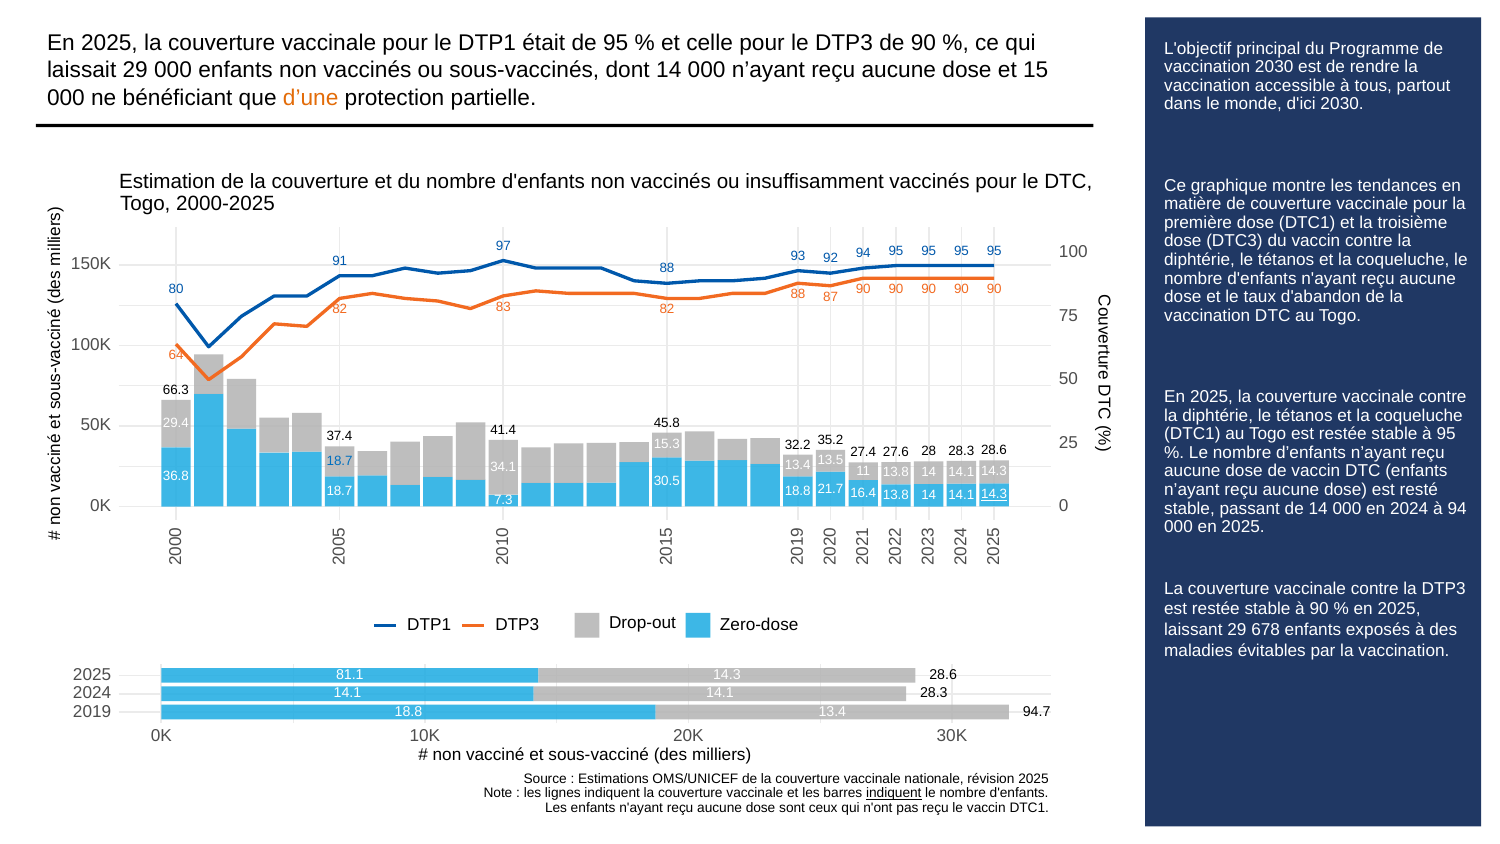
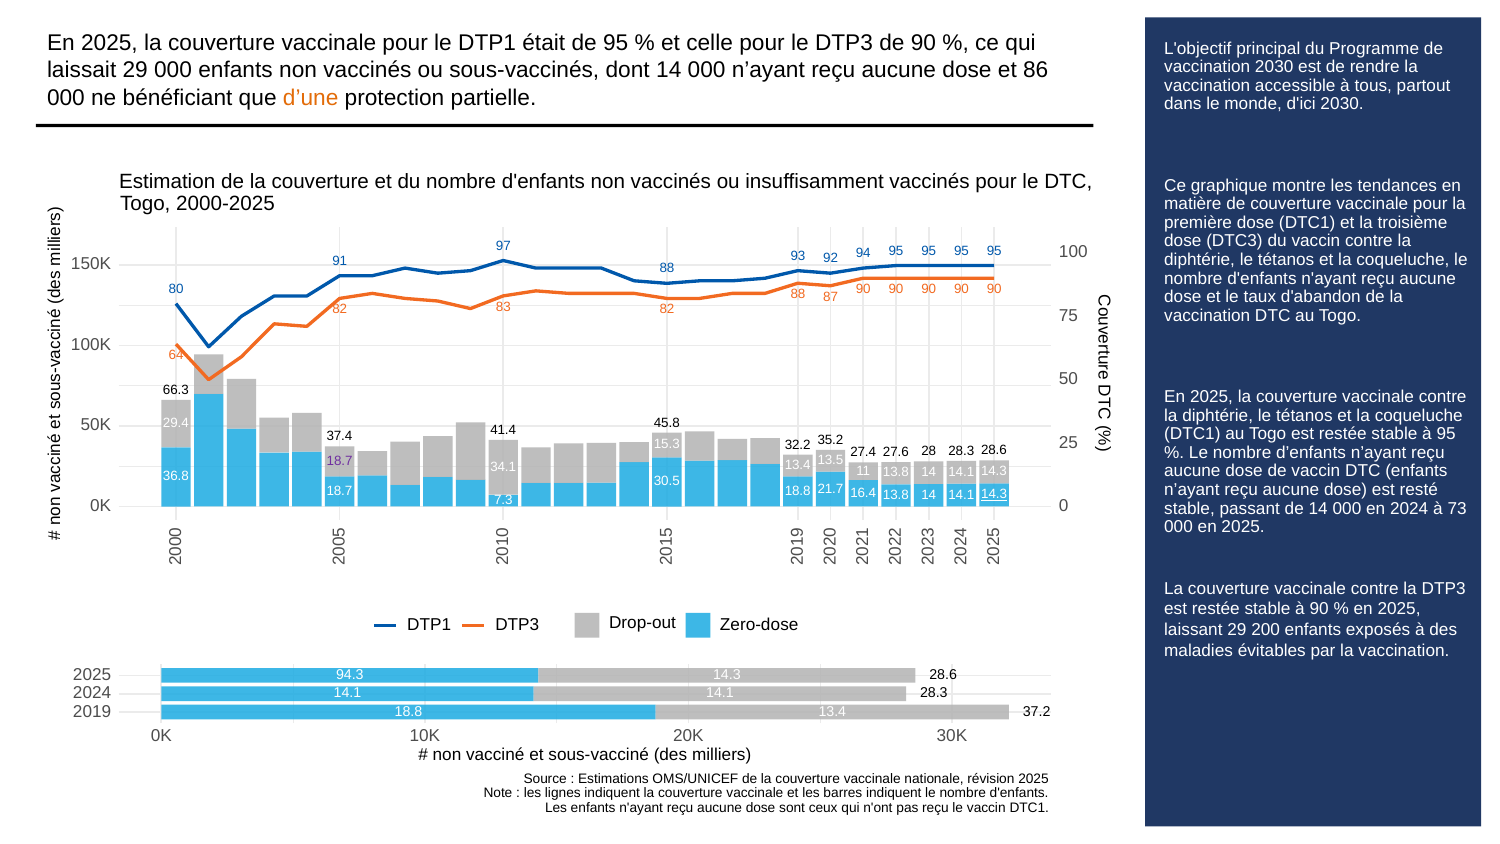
15: 15 -> 86 (1036, 70)
18.7 colour: blue -> purple (340, 461)
à 94: 94 -> 73 (1457, 508)
678: 678 -> 200 (1266, 630)
81.1: 81.1 -> 94.3 (350, 675)
94.7: 94.7 -> 37.2 (1037, 711)
indiquent underline: present -> none (894, 793)
